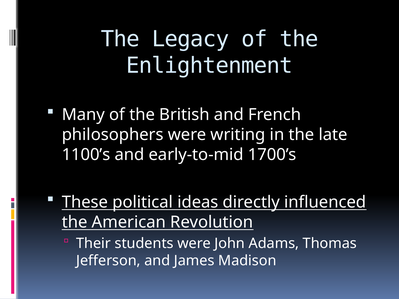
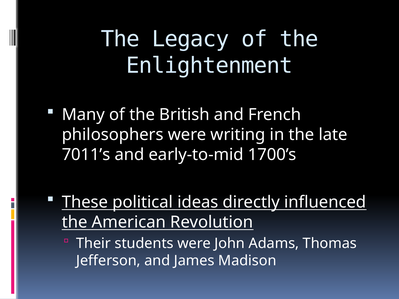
1100’s: 1100’s -> 7011’s (86, 155)
